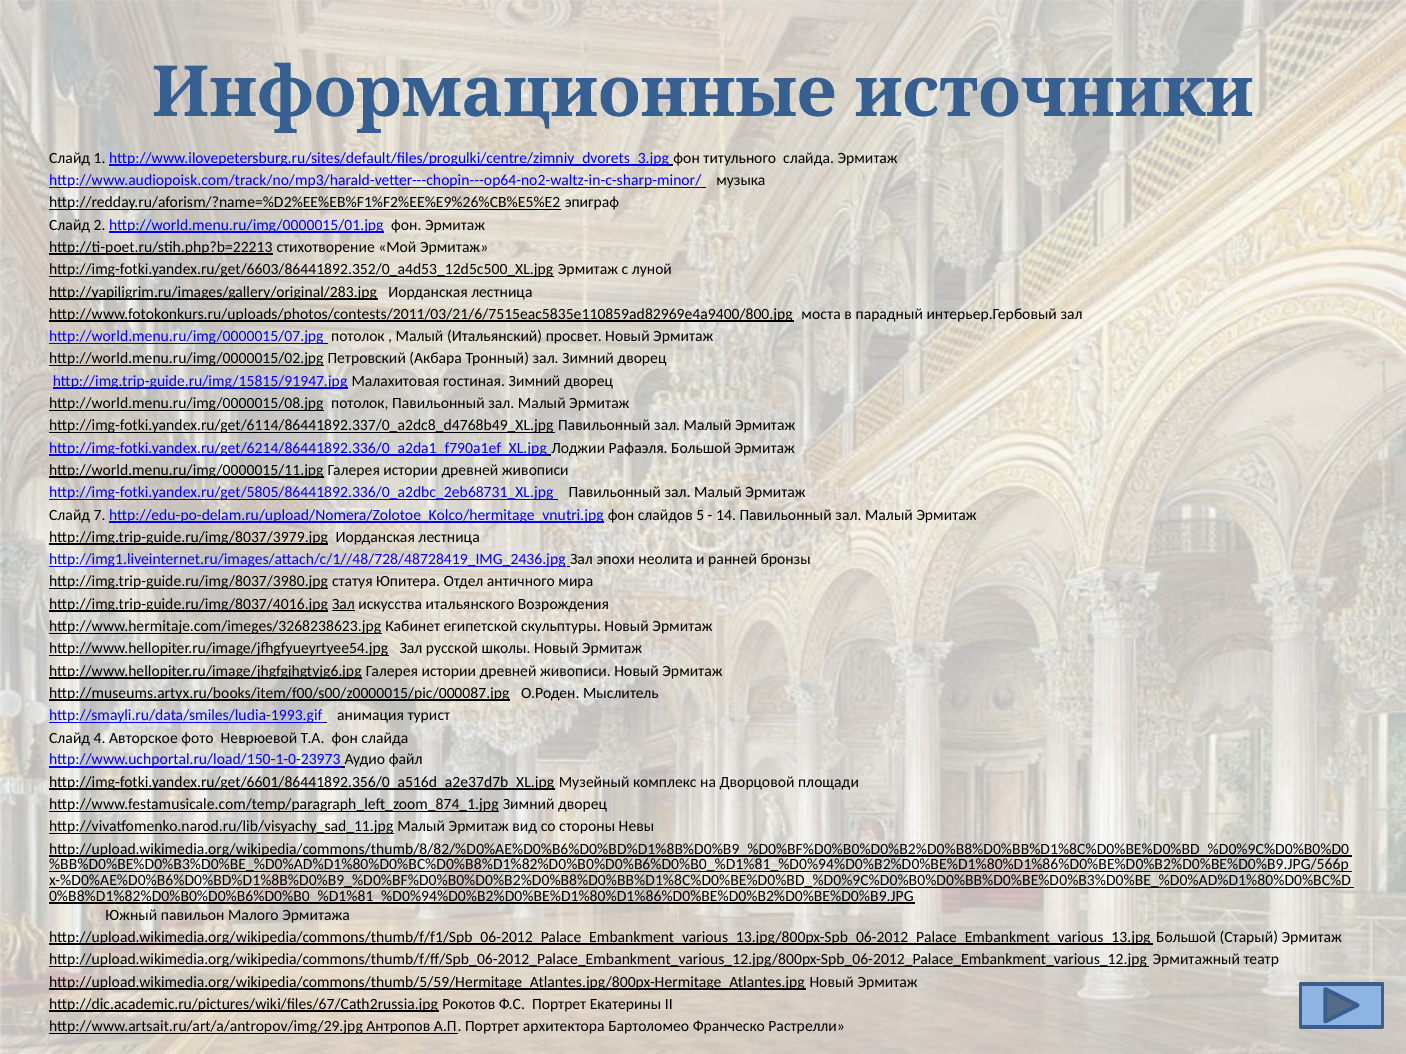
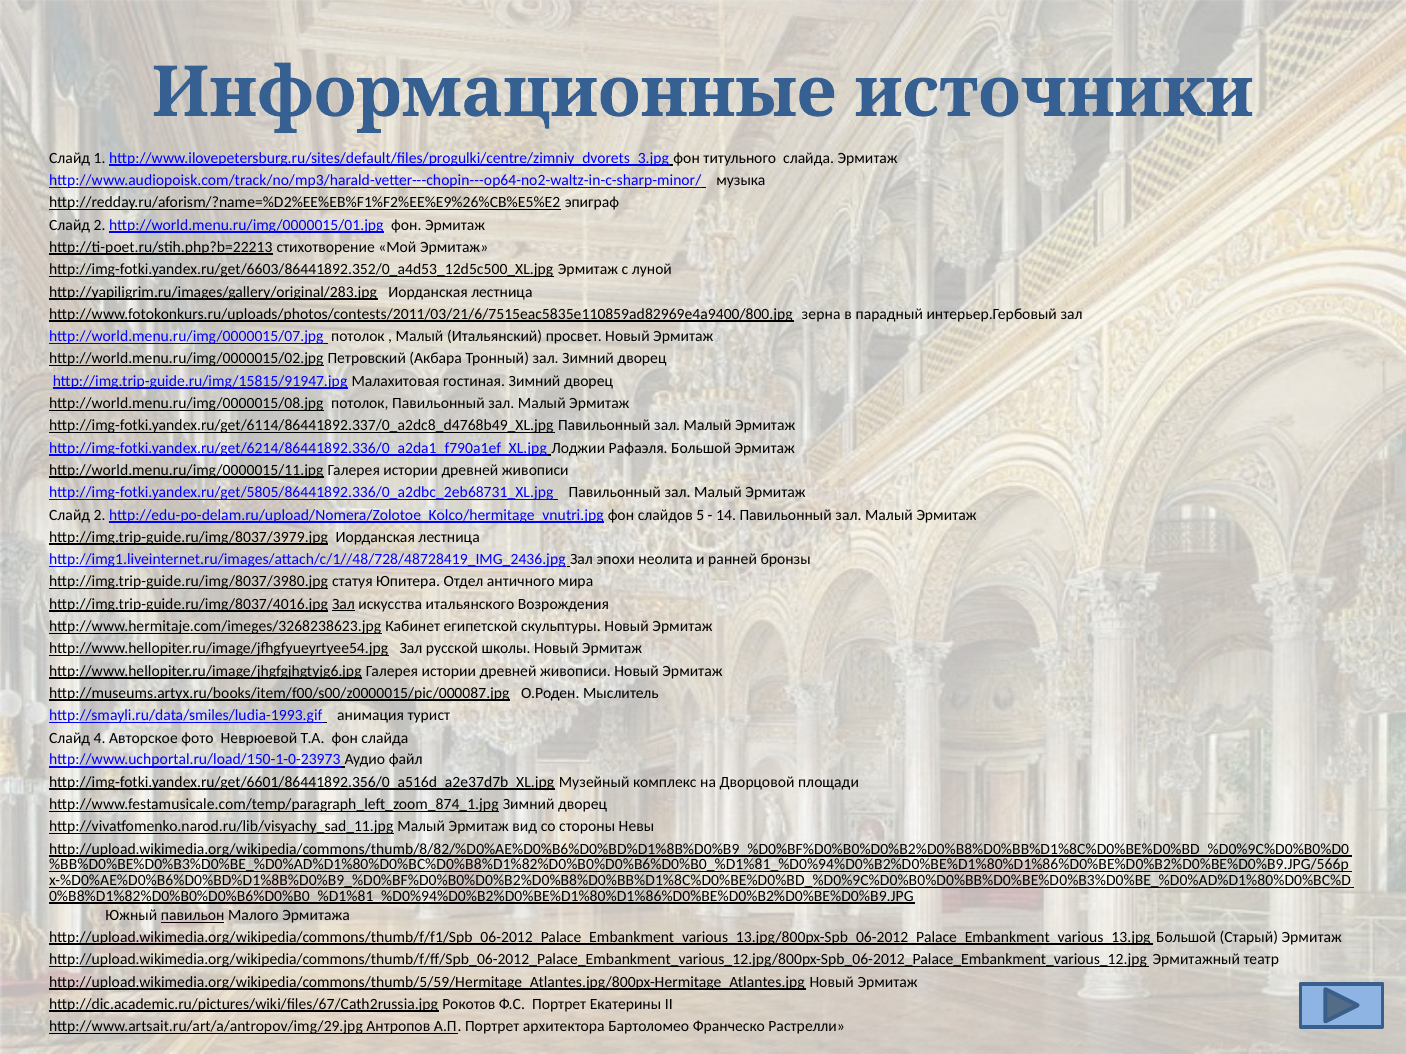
моста: моста -> зерна (821, 314)
7: 7 -> 2 (100, 515)
павильон underline: none -> present (193, 916)
